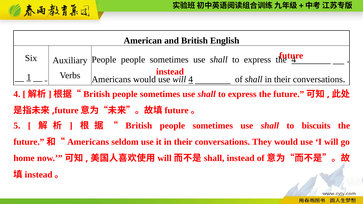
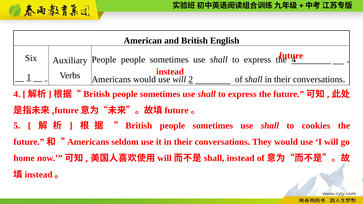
will 4: 4 -> 2 (191, 80)
biscuits: biscuits -> cookies (316, 126)
